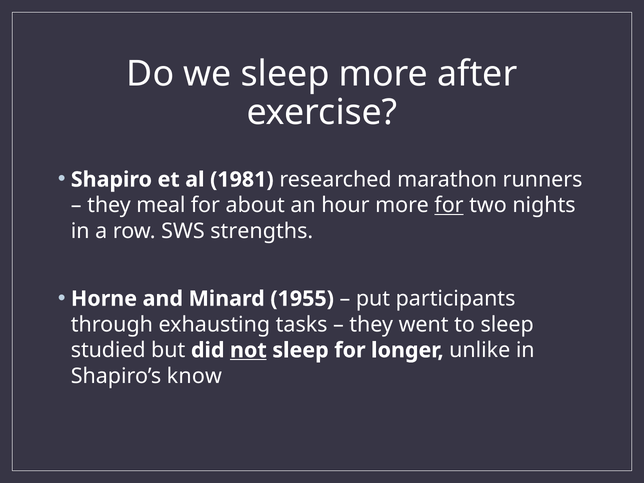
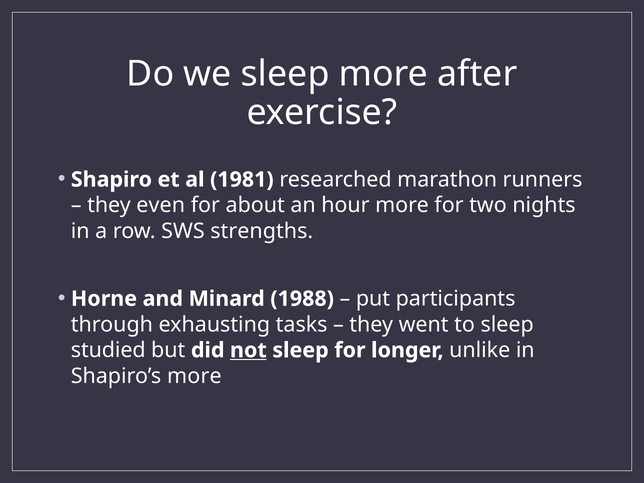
meal: meal -> even (161, 205)
for underline: present -> none (449, 205)
1955: 1955 -> 1988 (302, 299)
Shapiro’s know: know -> more (194, 376)
